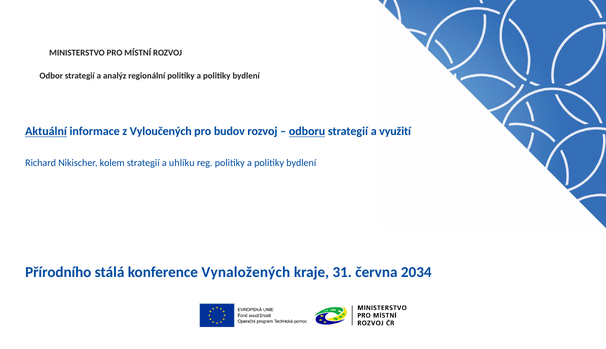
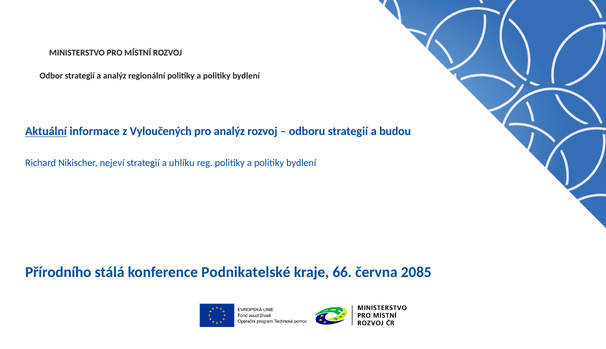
pro budov: budov -> analýz (229, 132)
odboru underline: present -> none (307, 132)
využití: využití -> budou (395, 132)
kolem: kolem -> nejeví (112, 163)
Vynaložených: Vynaložených -> Podnikatelské (246, 272)
31: 31 -> 66 (342, 272)
2034: 2034 -> 2085 (416, 272)
